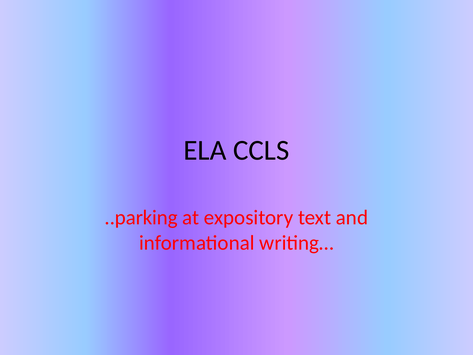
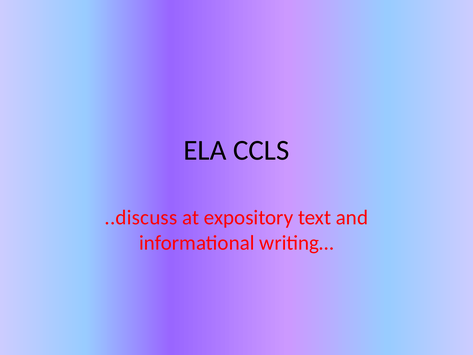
..parking: ..parking -> ..discuss (141, 217)
